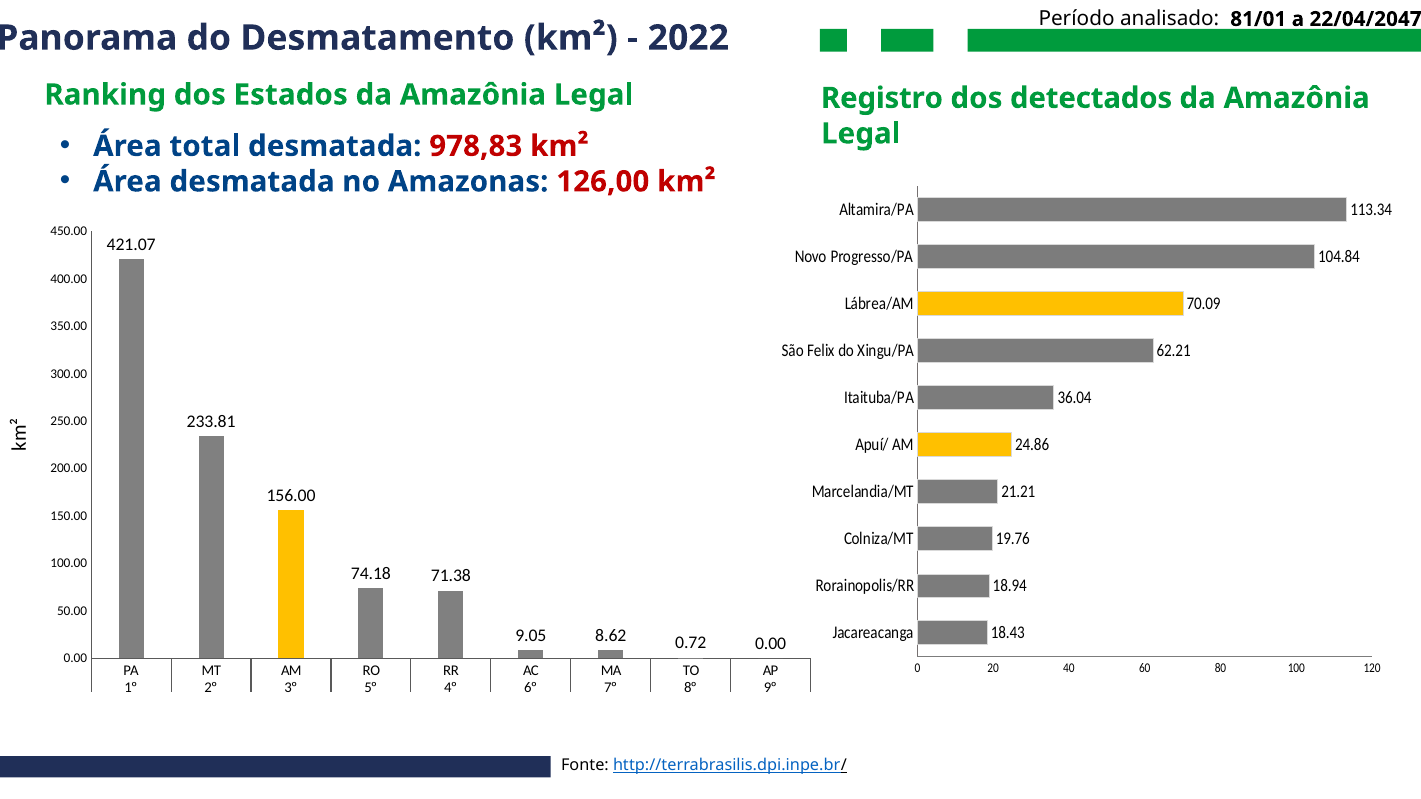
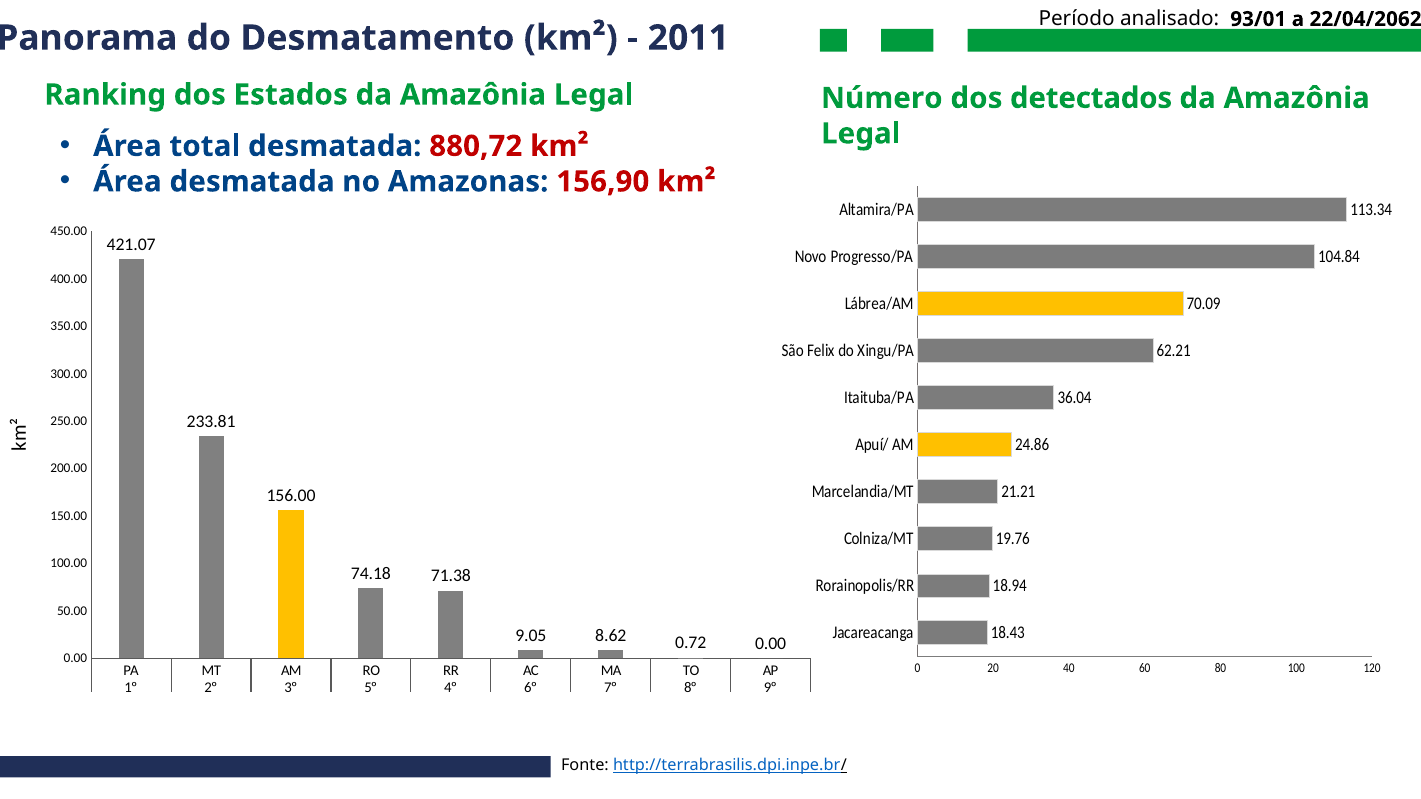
81/01: 81/01 -> 93/01 (1258, 19)
22/04/2047: 22/04/2047 -> 22/04/2062 (1366, 19)
2022: 2022 -> 2011 (688, 38)
Registro: Registro -> Número (882, 98)
978,83: 978,83 -> 880,72 (476, 146)
126,00: 126,00 -> 156,90 (603, 182)
